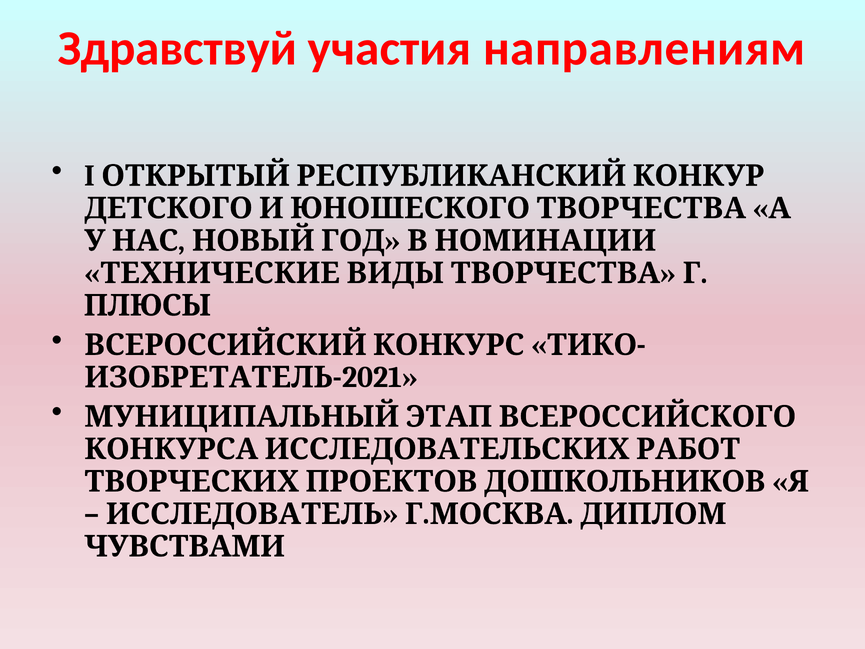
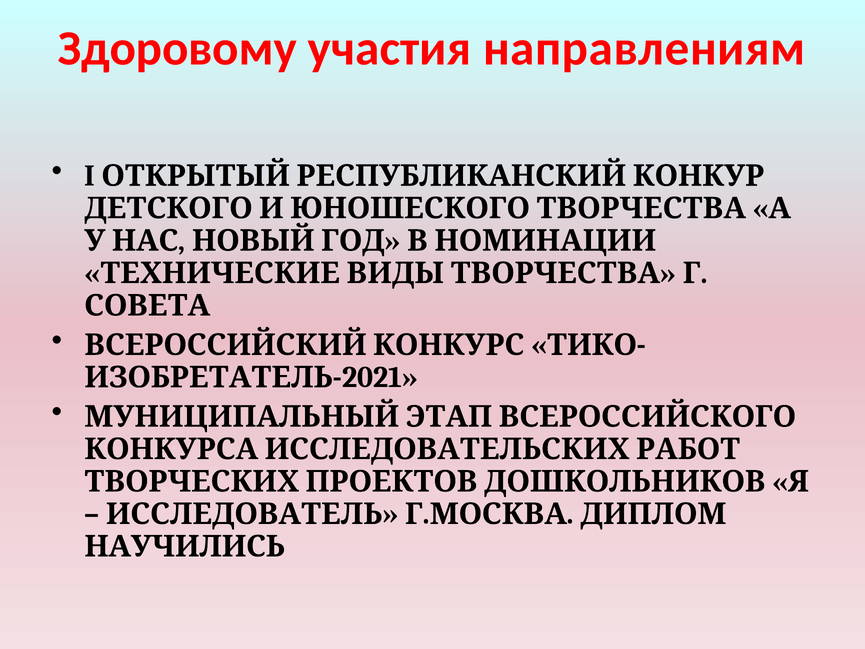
Здравствуй: Здравствуй -> Здоровому (177, 49)
ПЛЮСЫ: ПЛЮСЫ -> СОВЕТА (147, 306)
ЧУВСТВАМИ: ЧУВСТВАМИ -> НАУЧИЛИСЬ (185, 546)
